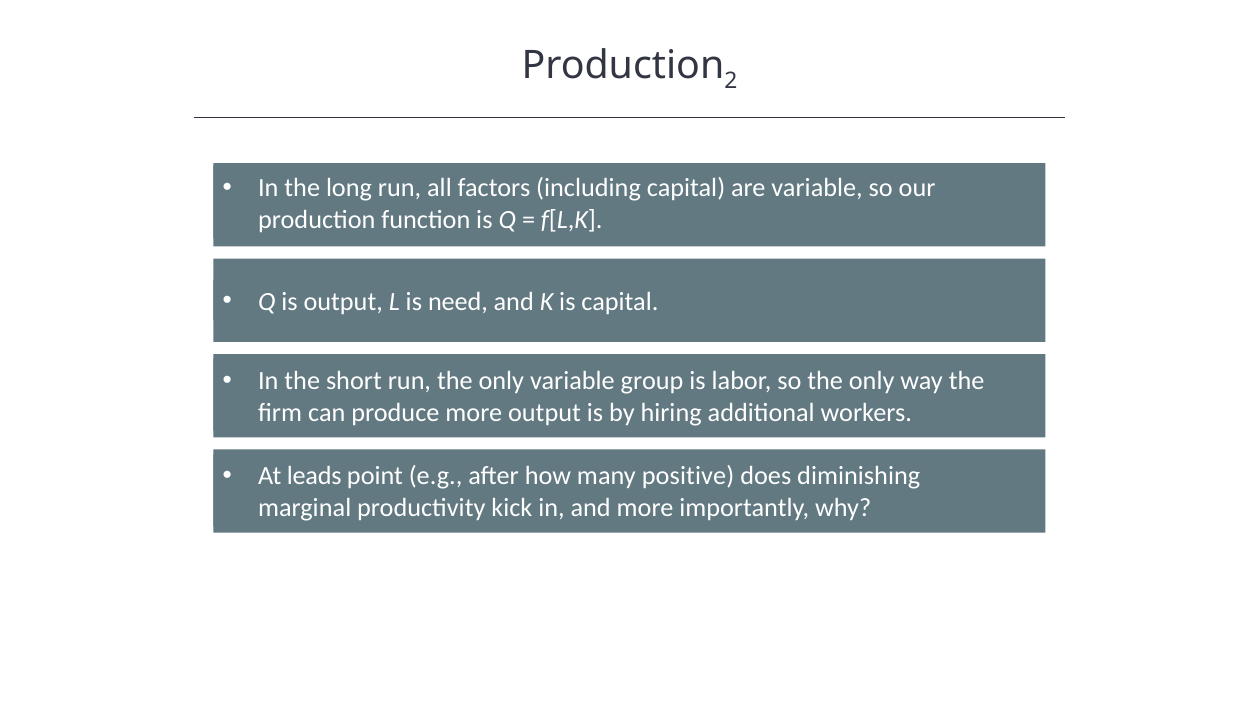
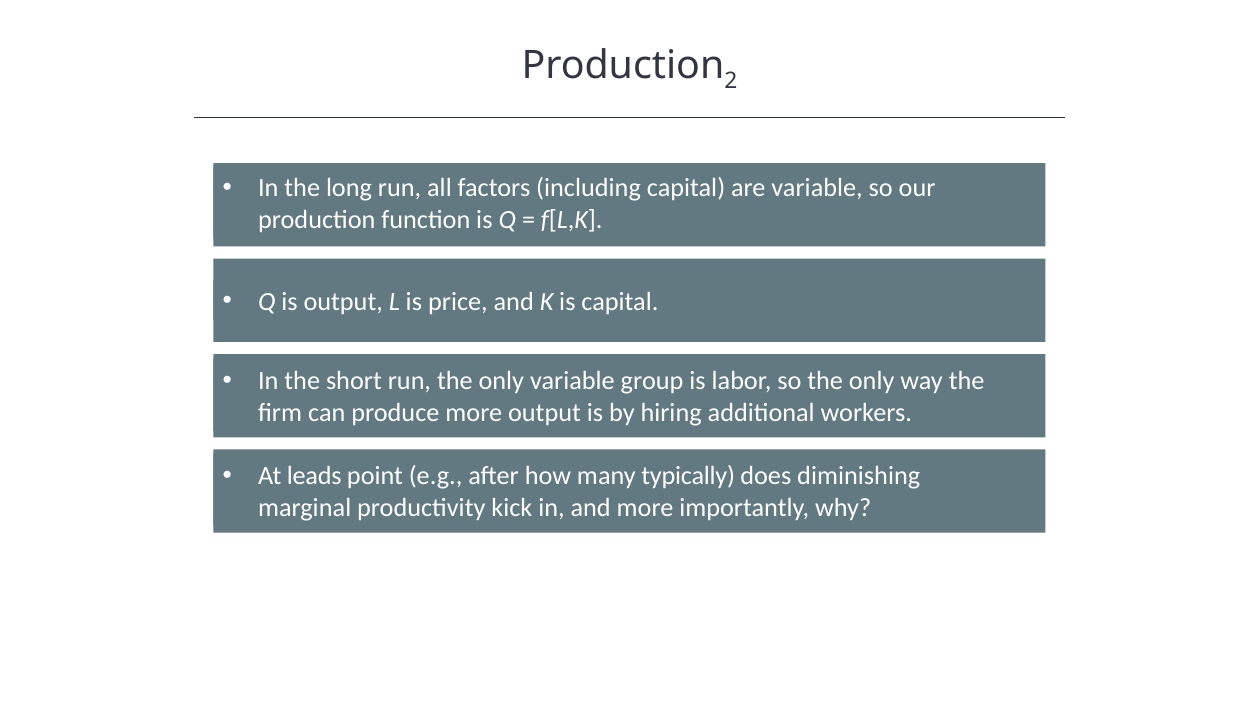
need: need -> price (458, 302)
positive: positive -> typically (688, 476)
